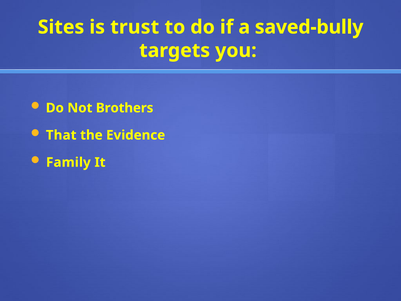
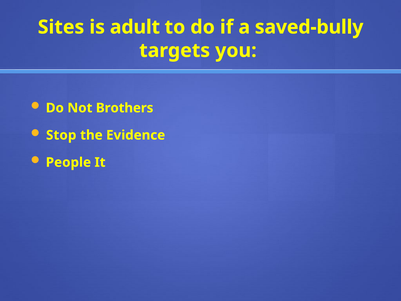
trust: trust -> adult (135, 27)
That: That -> Stop (61, 135)
Family: Family -> People (68, 162)
